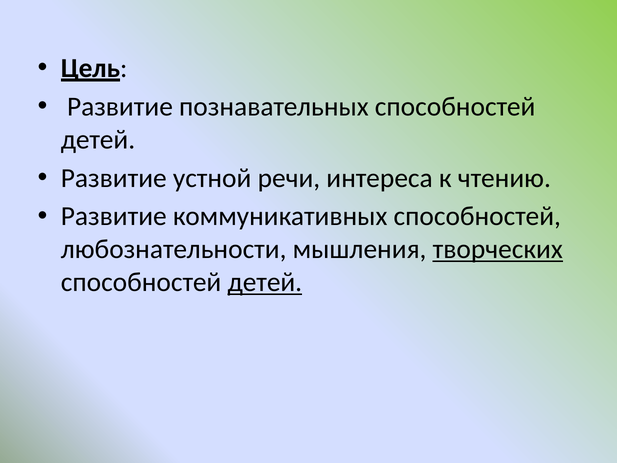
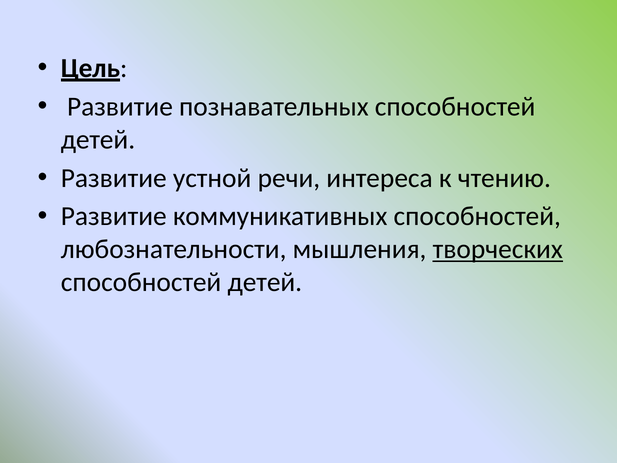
детей underline: present -> none (265, 282)
